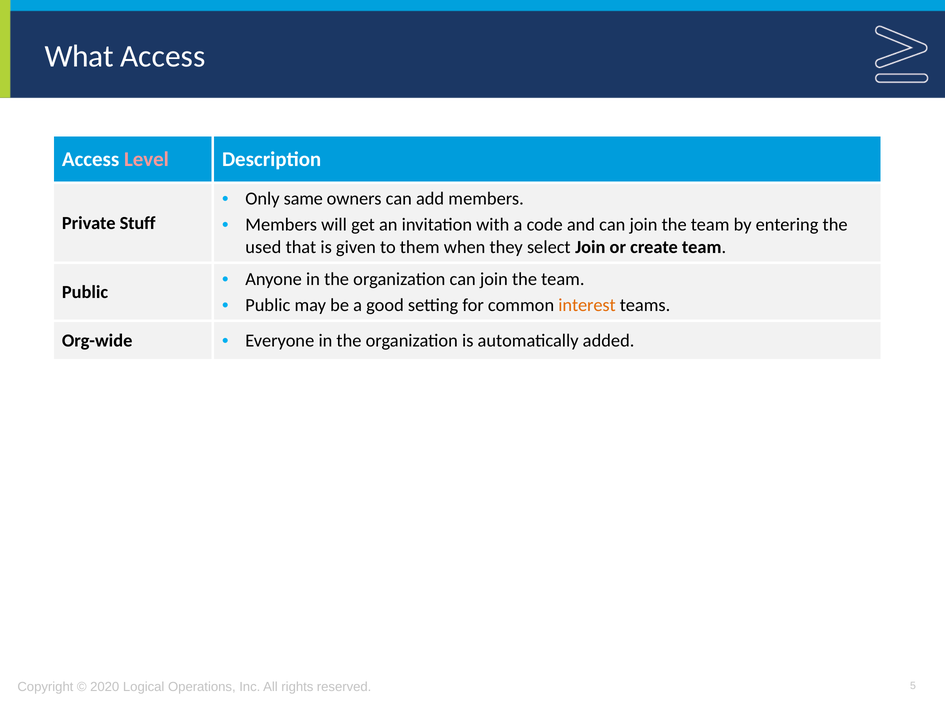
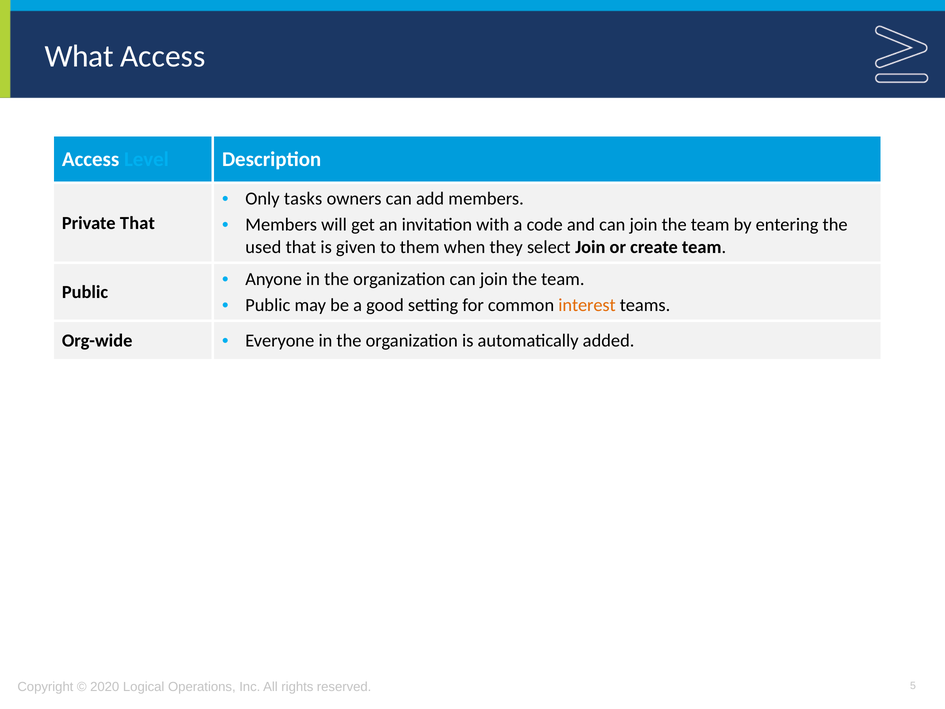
Level colour: pink -> light blue (146, 159)
same: same -> tasks (303, 199)
Private Stuff: Stuff -> That (137, 223)
